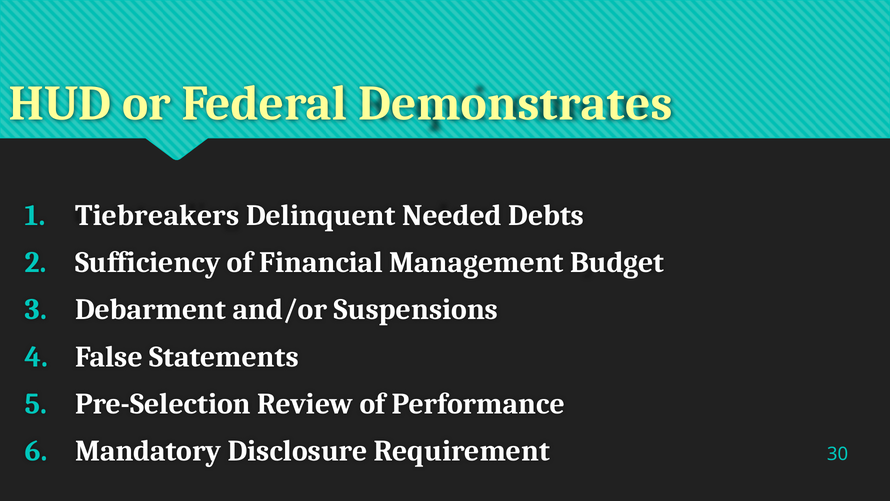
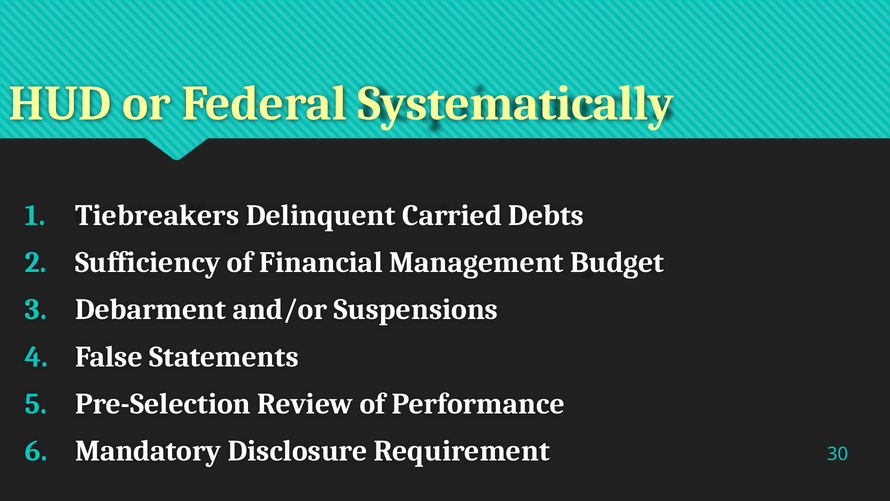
Demonstrates: Demonstrates -> Systematically (516, 103)
Needed: Needed -> Carried (452, 215)
